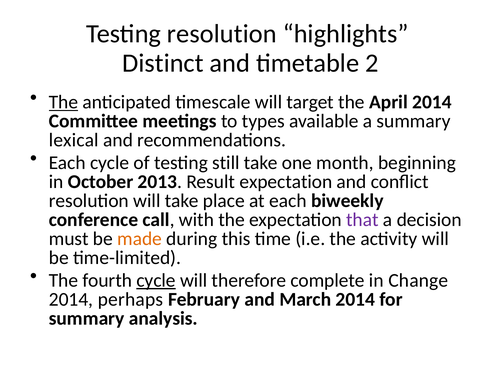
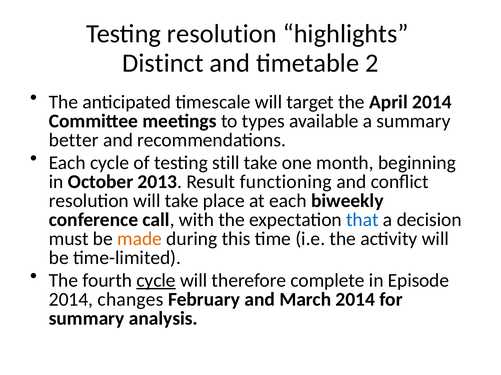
The underline: present -> none (64, 102)
lexical: lexical -> better (74, 140)
Result expectation: expectation -> functioning (286, 182)
that colour: purple -> blue (362, 220)
Change: Change -> Episode (419, 281)
perhaps: perhaps -> changes (130, 300)
